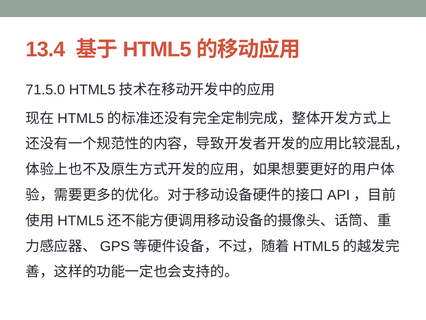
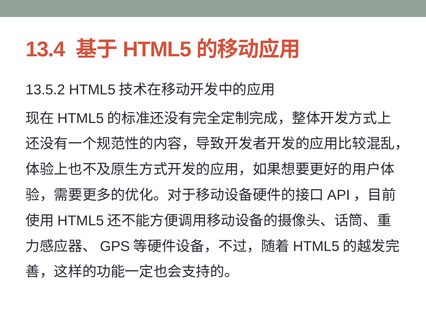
71.5.0: 71.5.0 -> 13.5.2 (45, 90)
